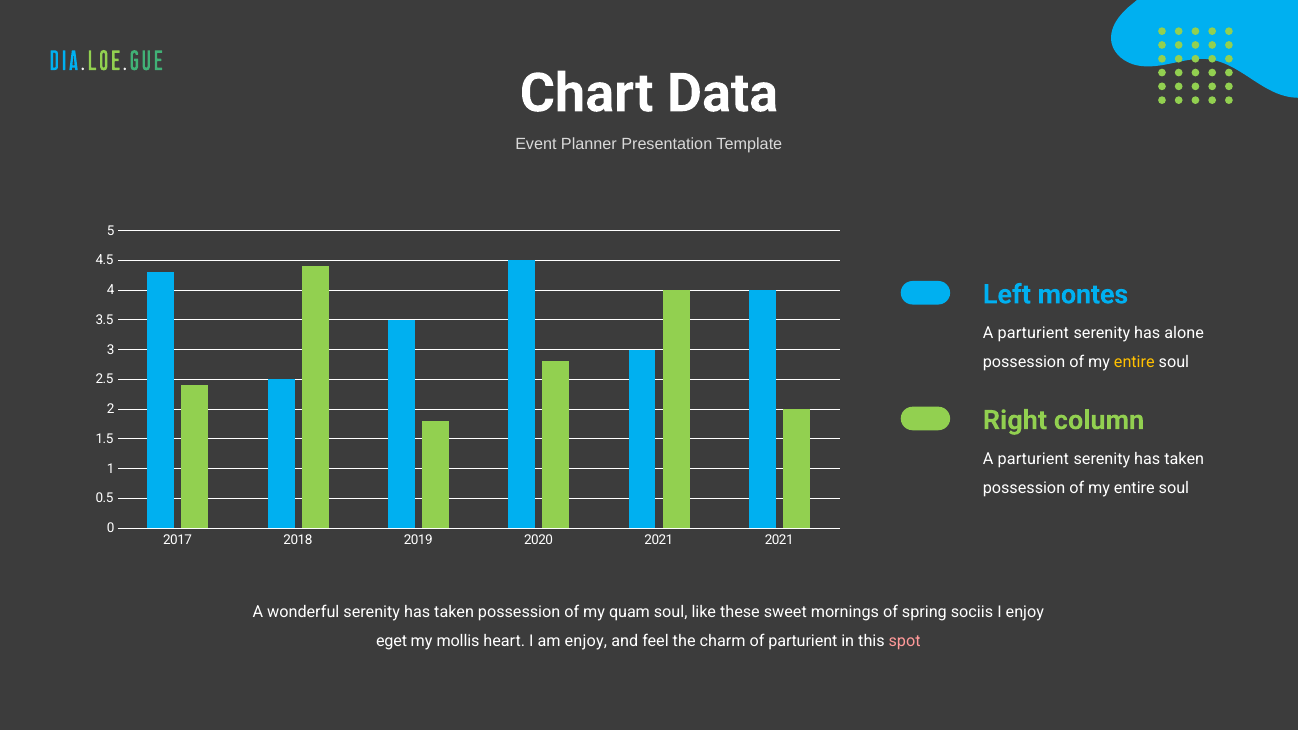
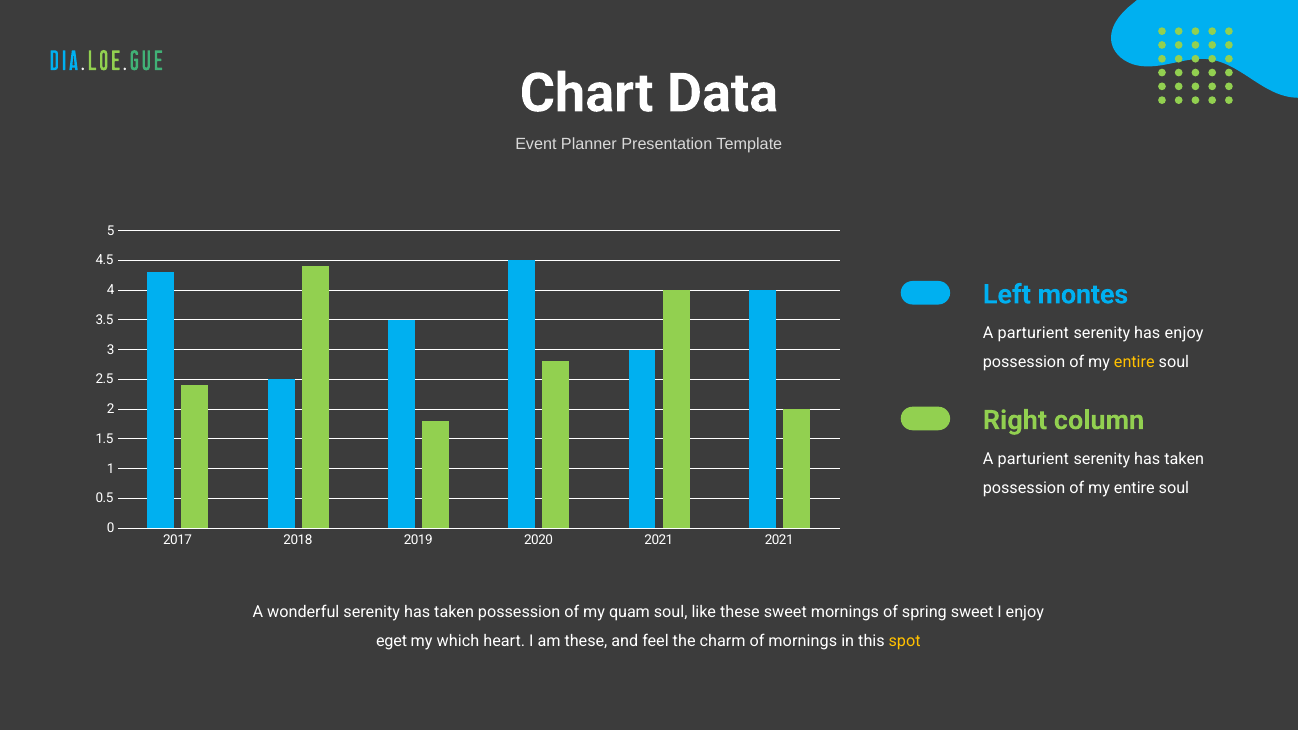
has alone: alone -> enjoy (1184, 333)
spring sociis: sociis -> sweet (972, 613)
mollis: mollis -> which (458, 642)
am enjoy: enjoy -> these (586, 642)
of parturient: parturient -> mornings (803, 642)
spot colour: pink -> yellow (905, 642)
